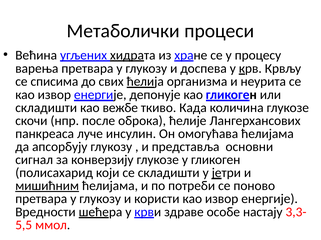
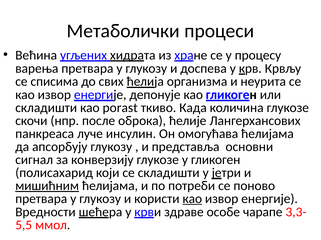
вежбе: вежбе -> porast (120, 108)
као underline: none -> present (192, 199)
настају: настају -> чарапе (263, 213)
